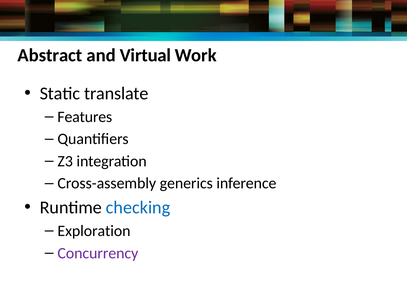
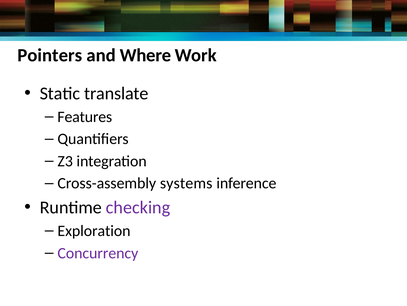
Abstract: Abstract -> Pointers (50, 55)
Virtual: Virtual -> Where (145, 55)
generics: generics -> systems (186, 183)
checking colour: blue -> purple (138, 207)
